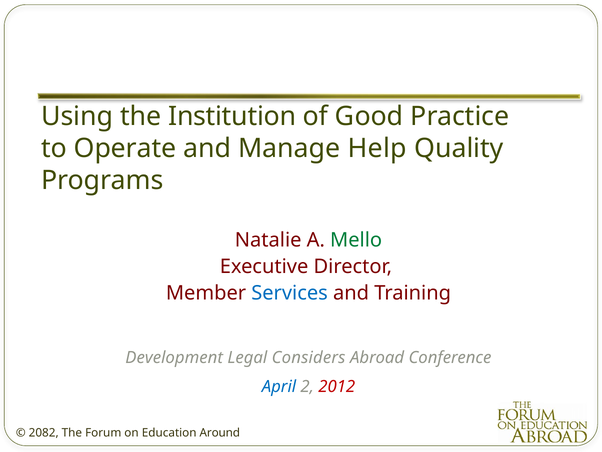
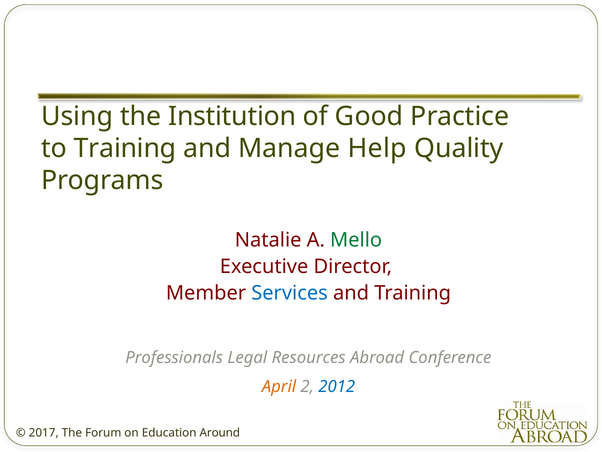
to Operate: Operate -> Training (125, 148)
Development: Development -> Professionals (174, 357)
Considers: Considers -> Resources (309, 357)
April colour: blue -> orange (279, 386)
2012 colour: red -> blue (337, 386)
2082: 2082 -> 2017 (44, 432)
